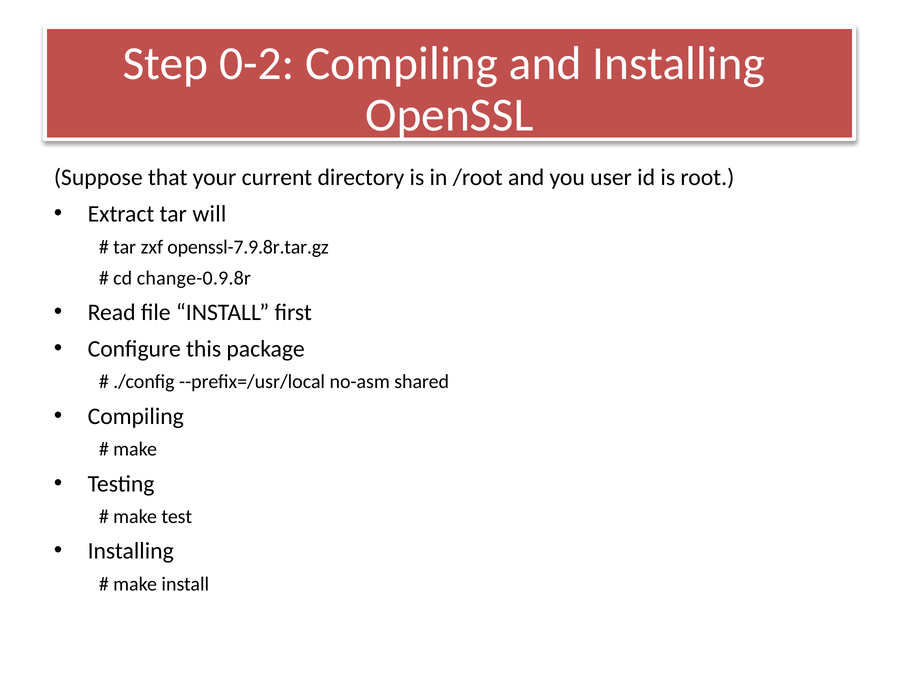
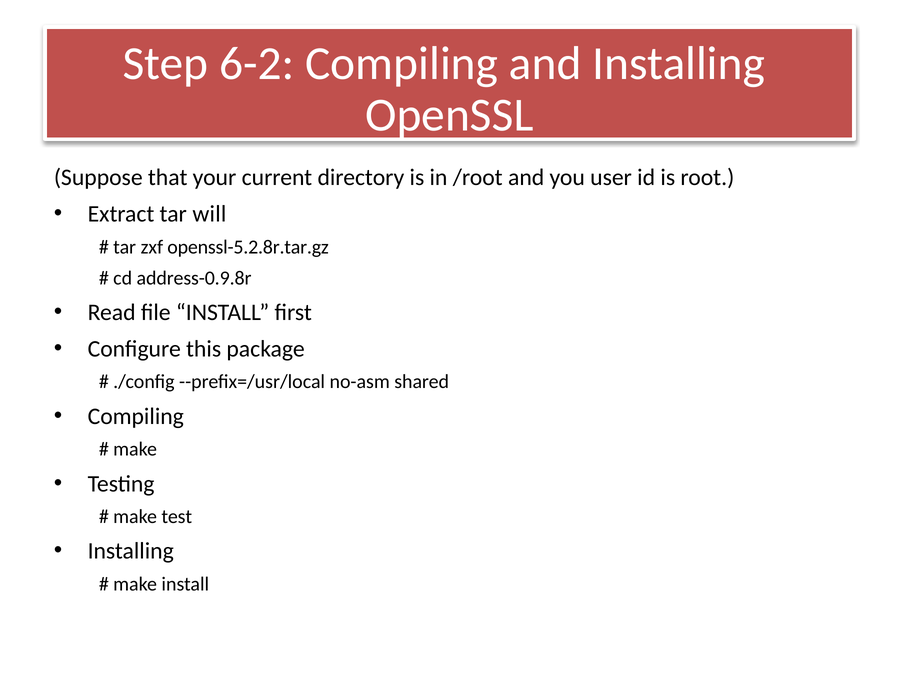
0-2: 0-2 -> 6-2 (257, 64)
openssl-7.9.8r.tar.gz: openssl-7.9.8r.tar.gz -> openssl-5.2.8r.tar.gz (248, 247)
change-0.9.8r: change-0.9.8r -> address-0.9.8r (194, 278)
